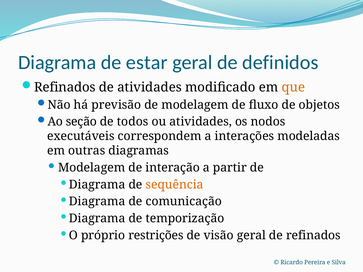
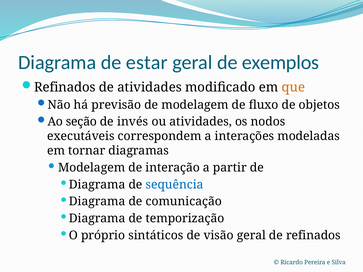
definidos: definidos -> exemplos (280, 63)
todos: todos -> invés (133, 122)
outras: outras -> tornar (87, 151)
sequência colour: orange -> blue (175, 185)
restrições: restrições -> sintáticos (156, 236)
